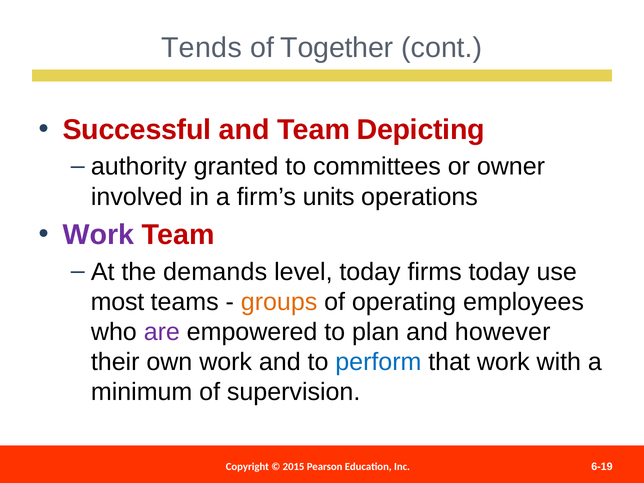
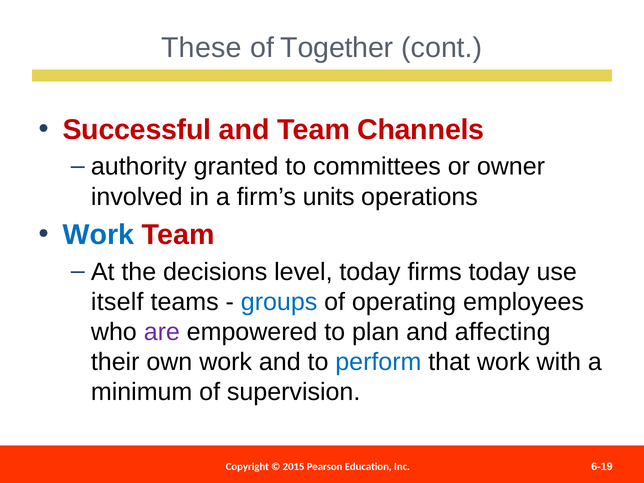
Tends: Tends -> These (202, 48)
Depicting: Depicting -> Channels (421, 130)
Work colour: purple -> blue (98, 235)
demands: demands -> decisions (215, 272)
most: most -> itself (117, 302)
groups colour: orange -> blue (279, 302)
however: however -> affecting (503, 332)
